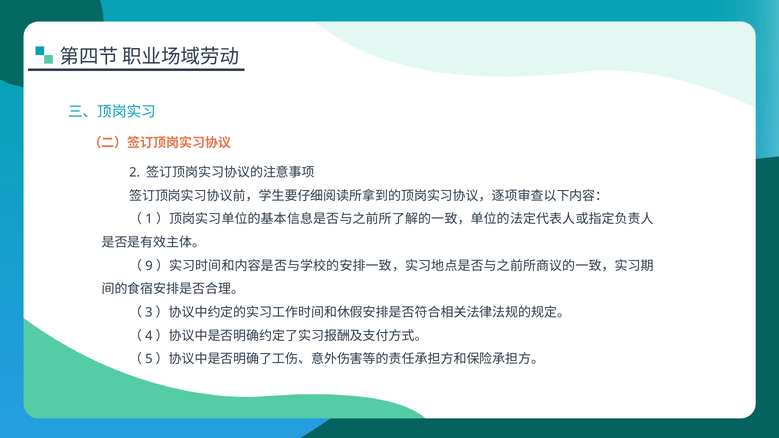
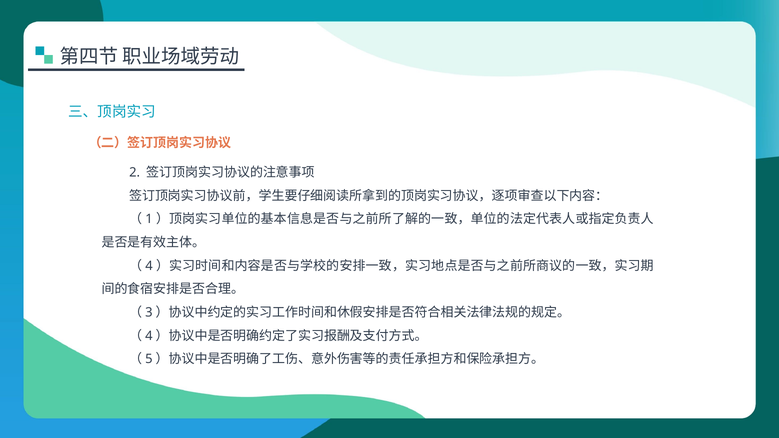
9: 9 -> 4 (149, 266)
